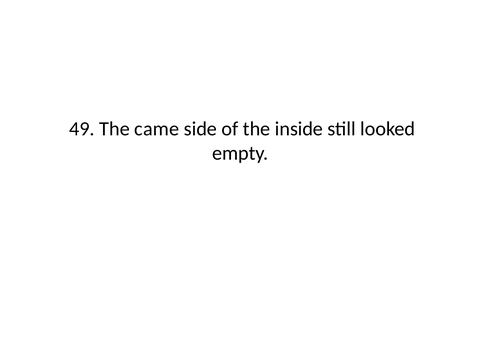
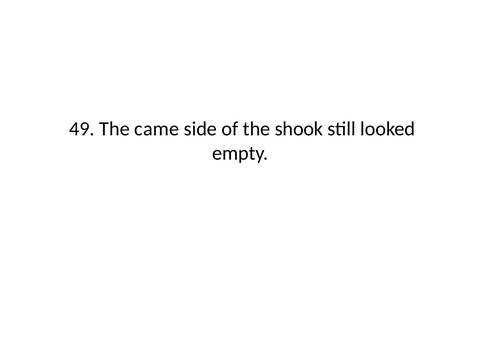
inside: inside -> shook (299, 129)
